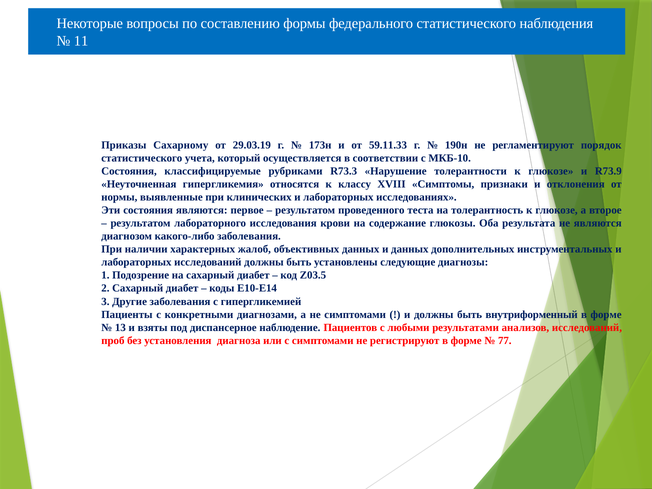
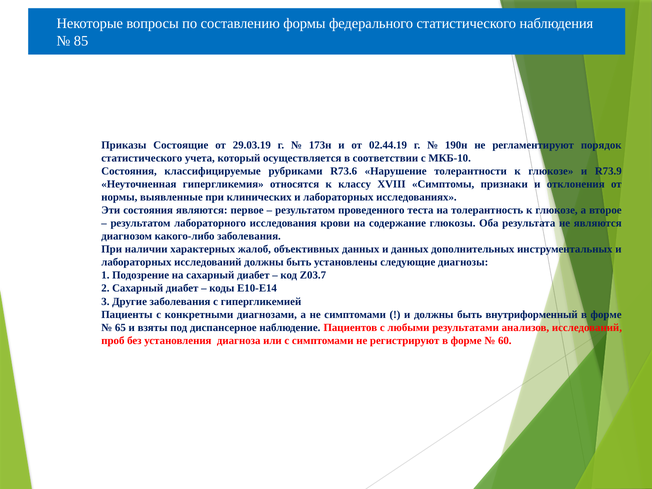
11: 11 -> 85 (81, 41)
Сахарному: Сахарному -> Состоящие (181, 145)
59.11.33: 59.11.33 -> 02.44.19 (388, 145)
R73.3: R73.3 -> R73.6 (344, 171)
Z03.5: Z03.5 -> Z03.7 (313, 275)
13: 13 -> 65 (120, 328)
77: 77 -> 60 (505, 341)
